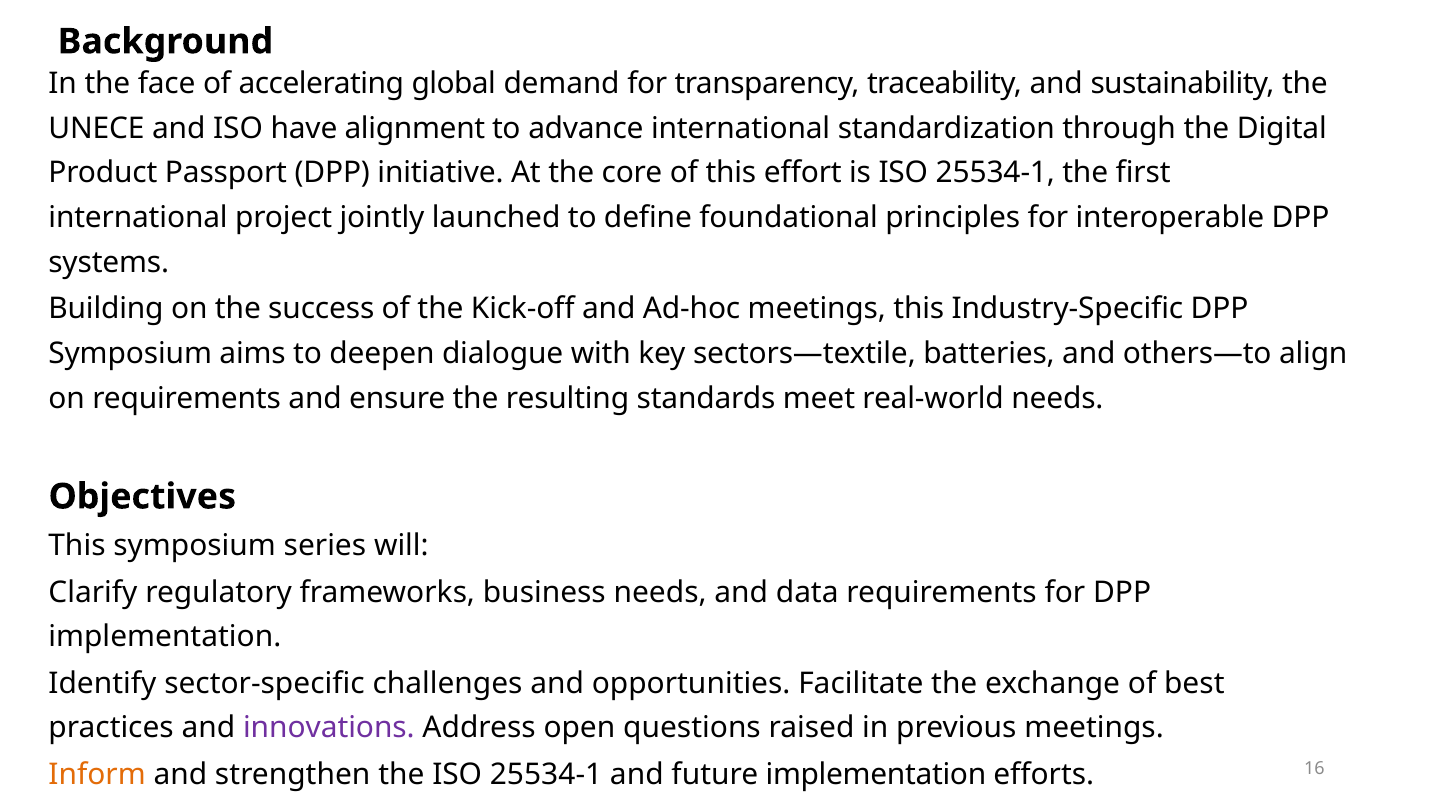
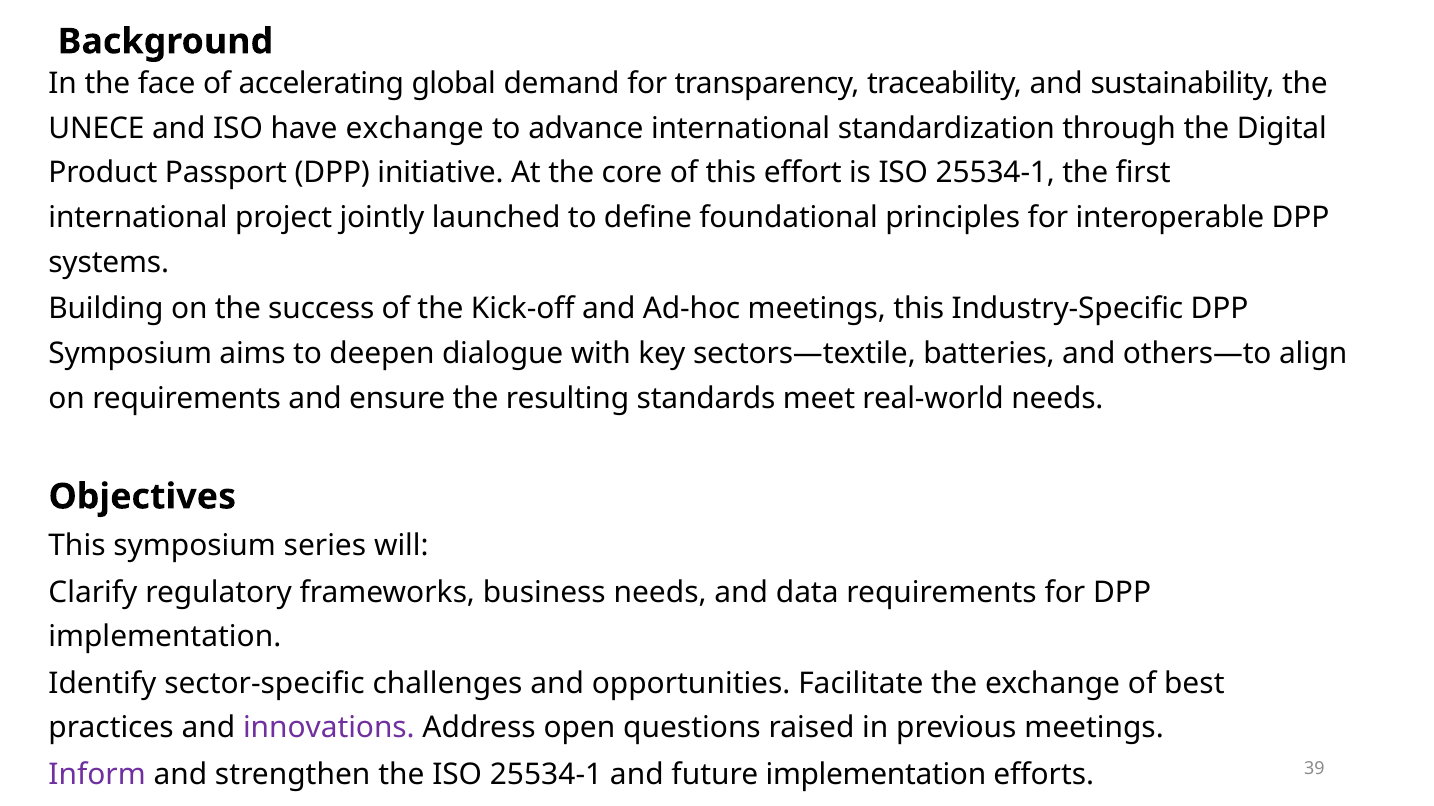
have alignment: alignment -> exchange (415, 128)
Inform colour: orange -> purple (97, 775)
16: 16 -> 39 (1314, 769)
